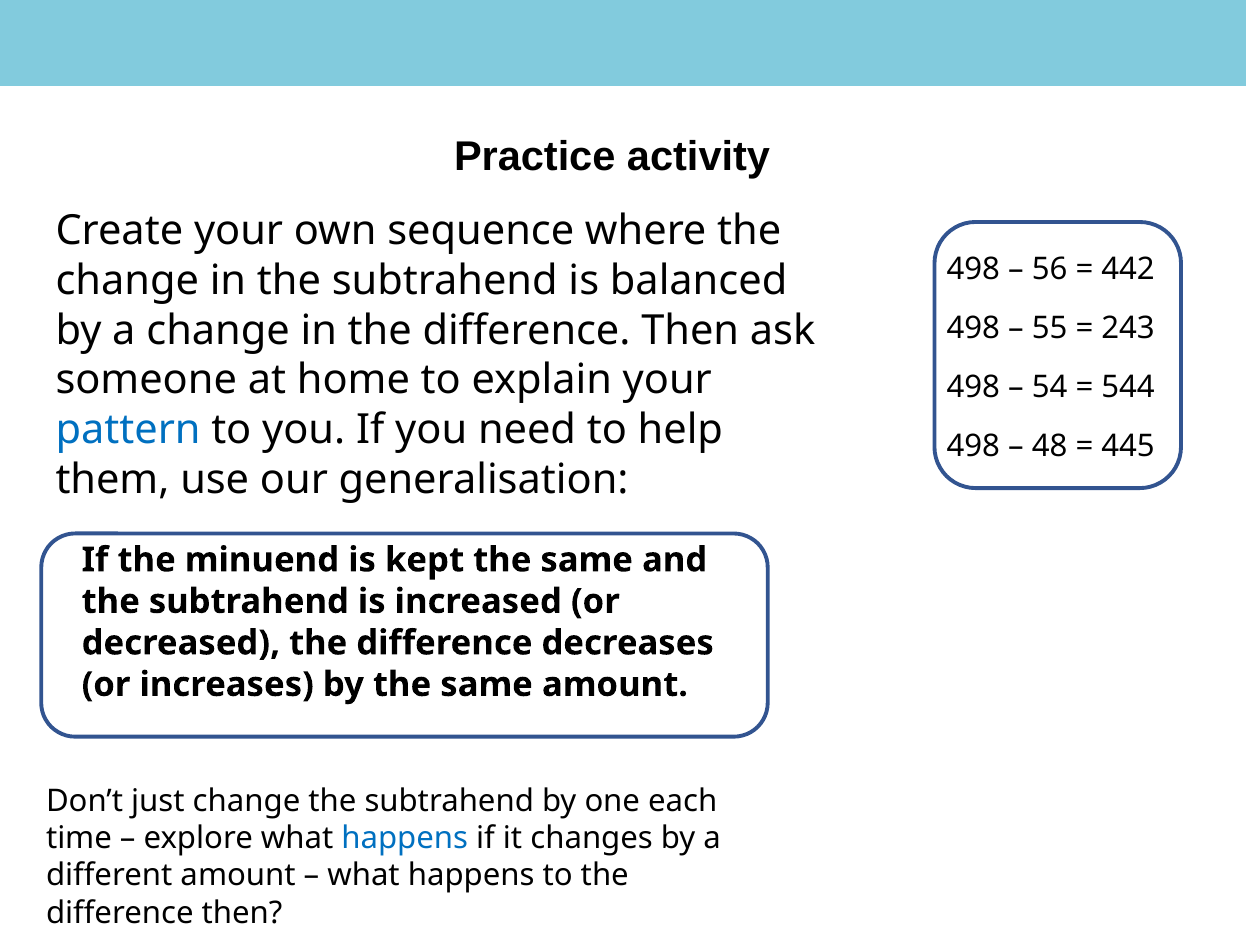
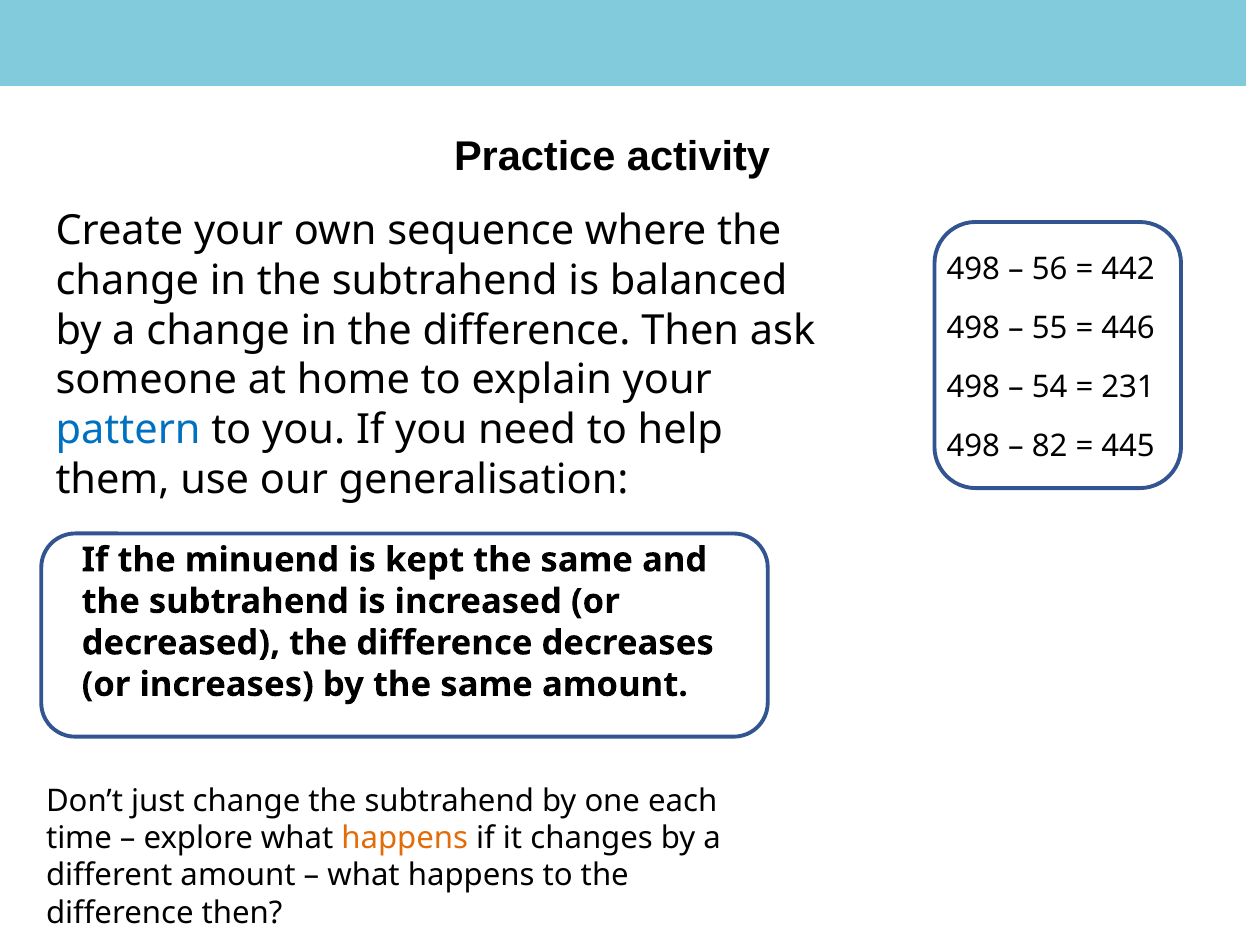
243: 243 -> 446 (1128, 328)
544: 544 -> 231 (1128, 387)
48: 48 -> 82 (1050, 447)
happens colour: blue -> orange (405, 839)
